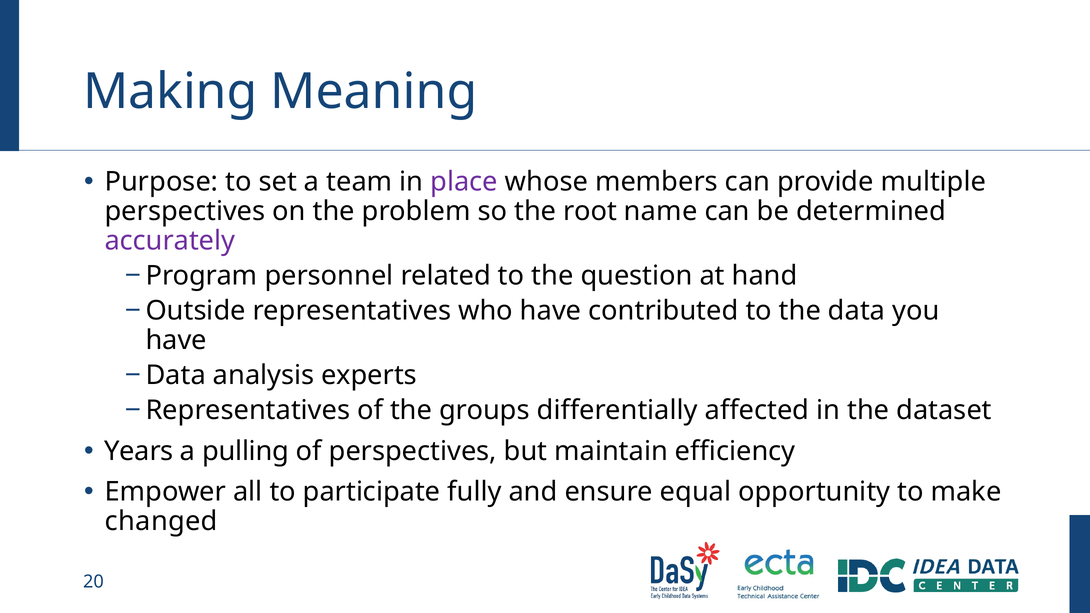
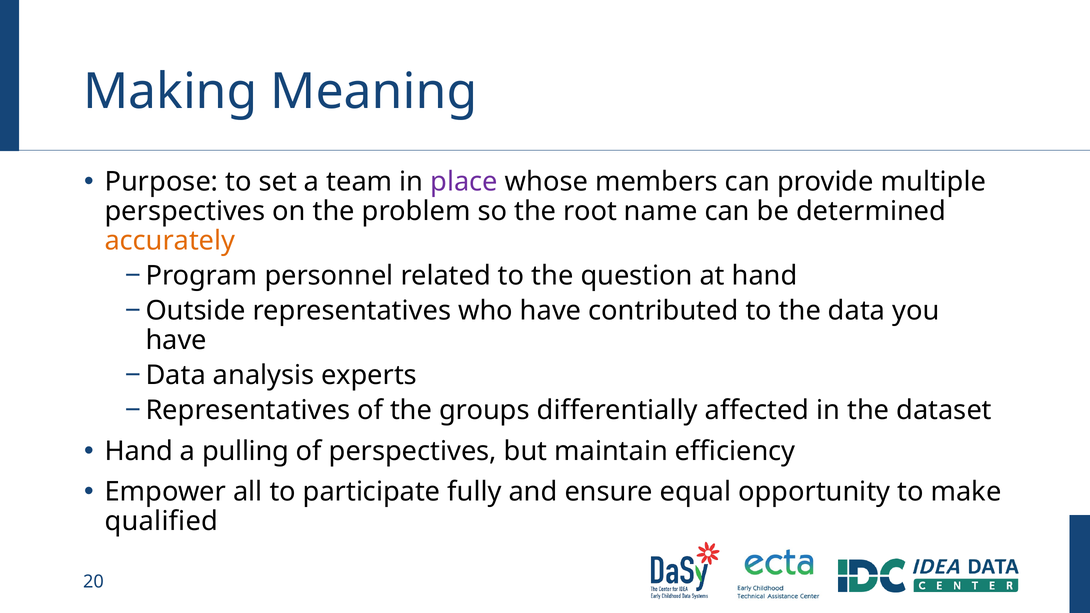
accurately colour: purple -> orange (170, 241)
Years: Years -> Hand (139, 451)
changed: changed -> qualified (161, 521)
